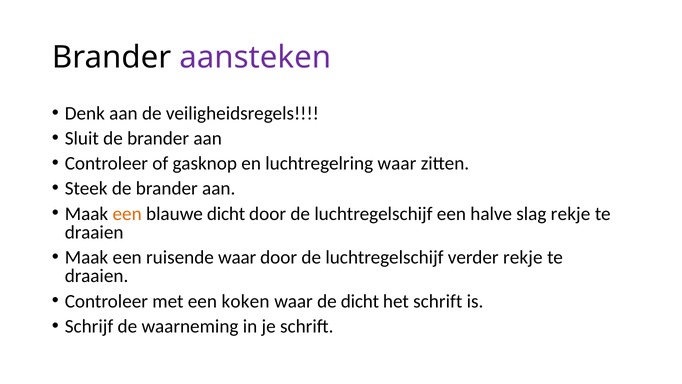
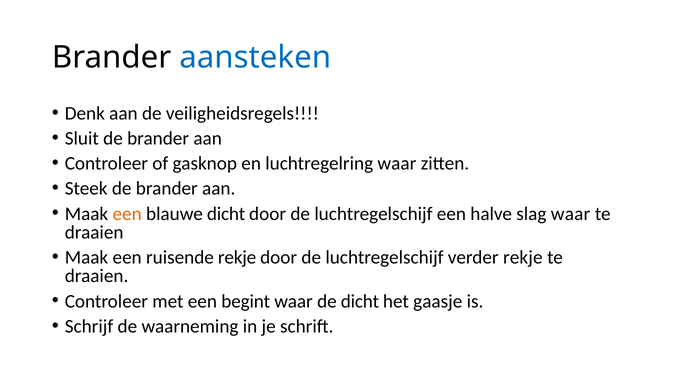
aansteken colour: purple -> blue (255, 57)
slag rekje: rekje -> waar (571, 213)
ruisende waar: waar -> rekje (237, 257)
koken: koken -> begint (246, 301)
het schrift: schrift -> gaasje (438, 301)
